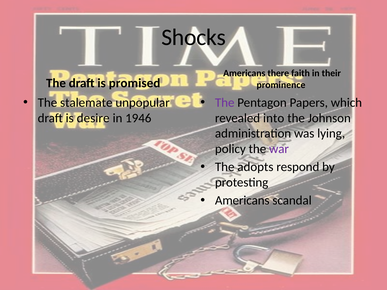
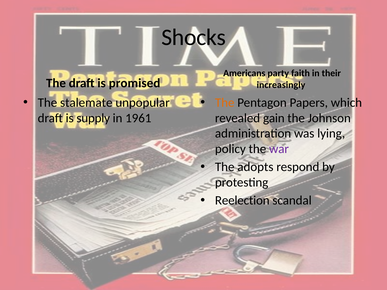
there: there -> party (278, 73)
prominence: prominence -> increasingly (281, 85)
The colour: purple -> orange (225, 103)
desire: desire -> supply (93, 118)
1946: 1946 -> 1961 (138, 118)
into: into -> gain (274, 118)
Americans: Americans -> Reelection (242, 201)
